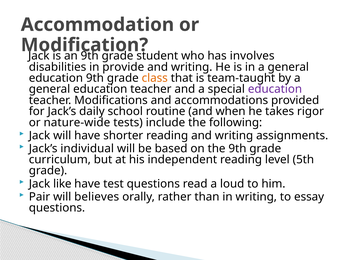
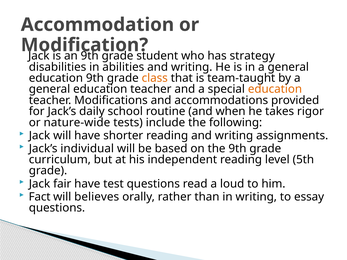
involves: involves -> strategy (252, 56)
provide: provide -> abilities (123, 67)
education colour: purple -> orange (275, 89)
like: like -> fair (62, 184)
Pair: Pair -> Fact (40, 197)
